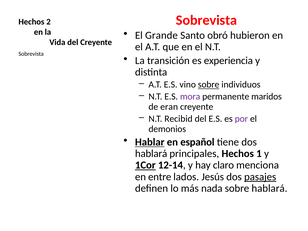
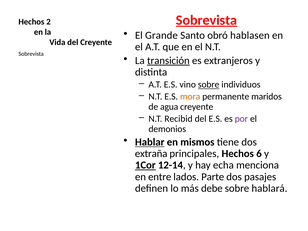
Sobrevista underline: none -> present (207, 20)
hubieron: hubieron -> hablasen (250, 35)
transición underline: none -> present (168, 61)
experiencia: experiencia -> extranjeros (228, 61)
mora colour: purple -> orange (190, 97)
eran: eran -> agua (169, 107)
español: español -> mismos (197, 142)
hablará: hablará -> extraña (151, 154)
1: 1 -> 6 (259, 154)
claro: claro -> echa (223, 165)
Jesús: Jesús -> Parte (213, 177)
pasajes underline: present -> none (260, 177)
nada: nada -> debe (212, 188)
